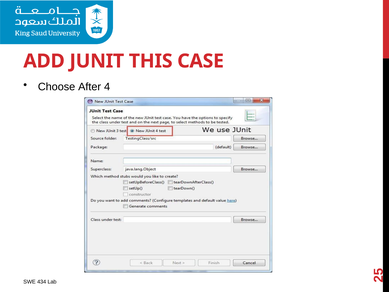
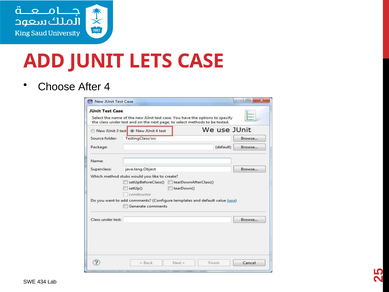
THIS: THIS -> LETS (151, 61)
